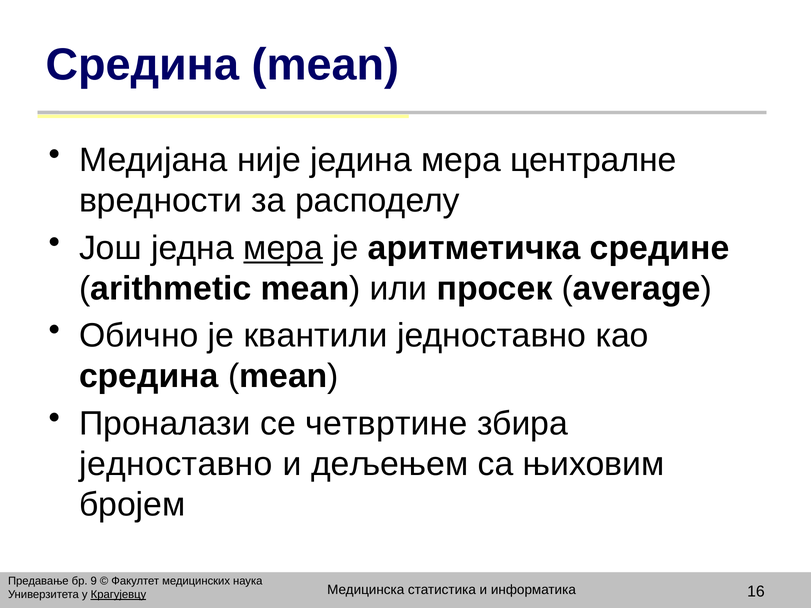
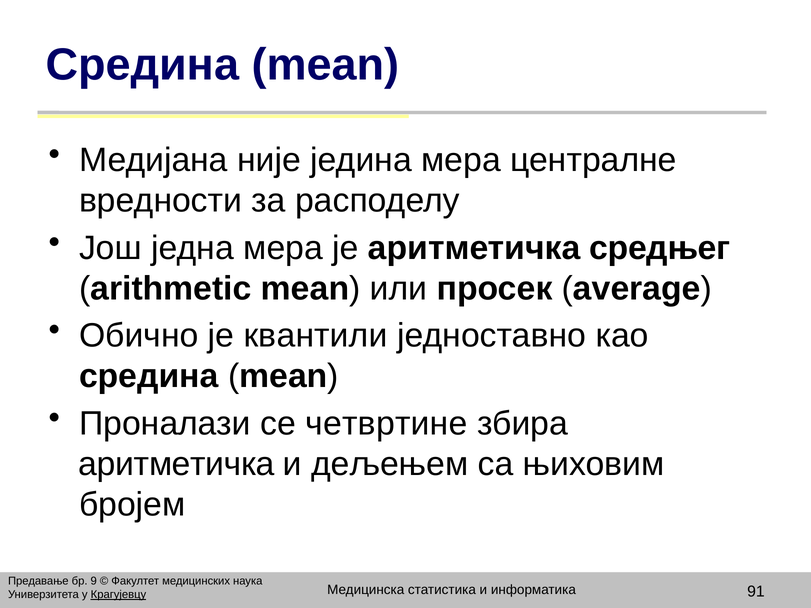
мера underline: present -> none (283, 248)
средине: средине -> средњег (660, 248)
једноставно: једноставно -> аритметичка (176, 464)
16: 16 -> 91 (756, 592)
